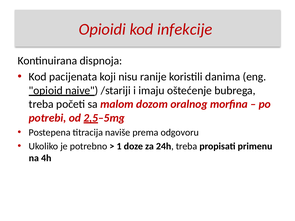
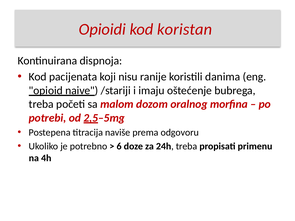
infekcije: infekcije -> koristan (185, 29)
1: 1 -> 6 (119, 146)
